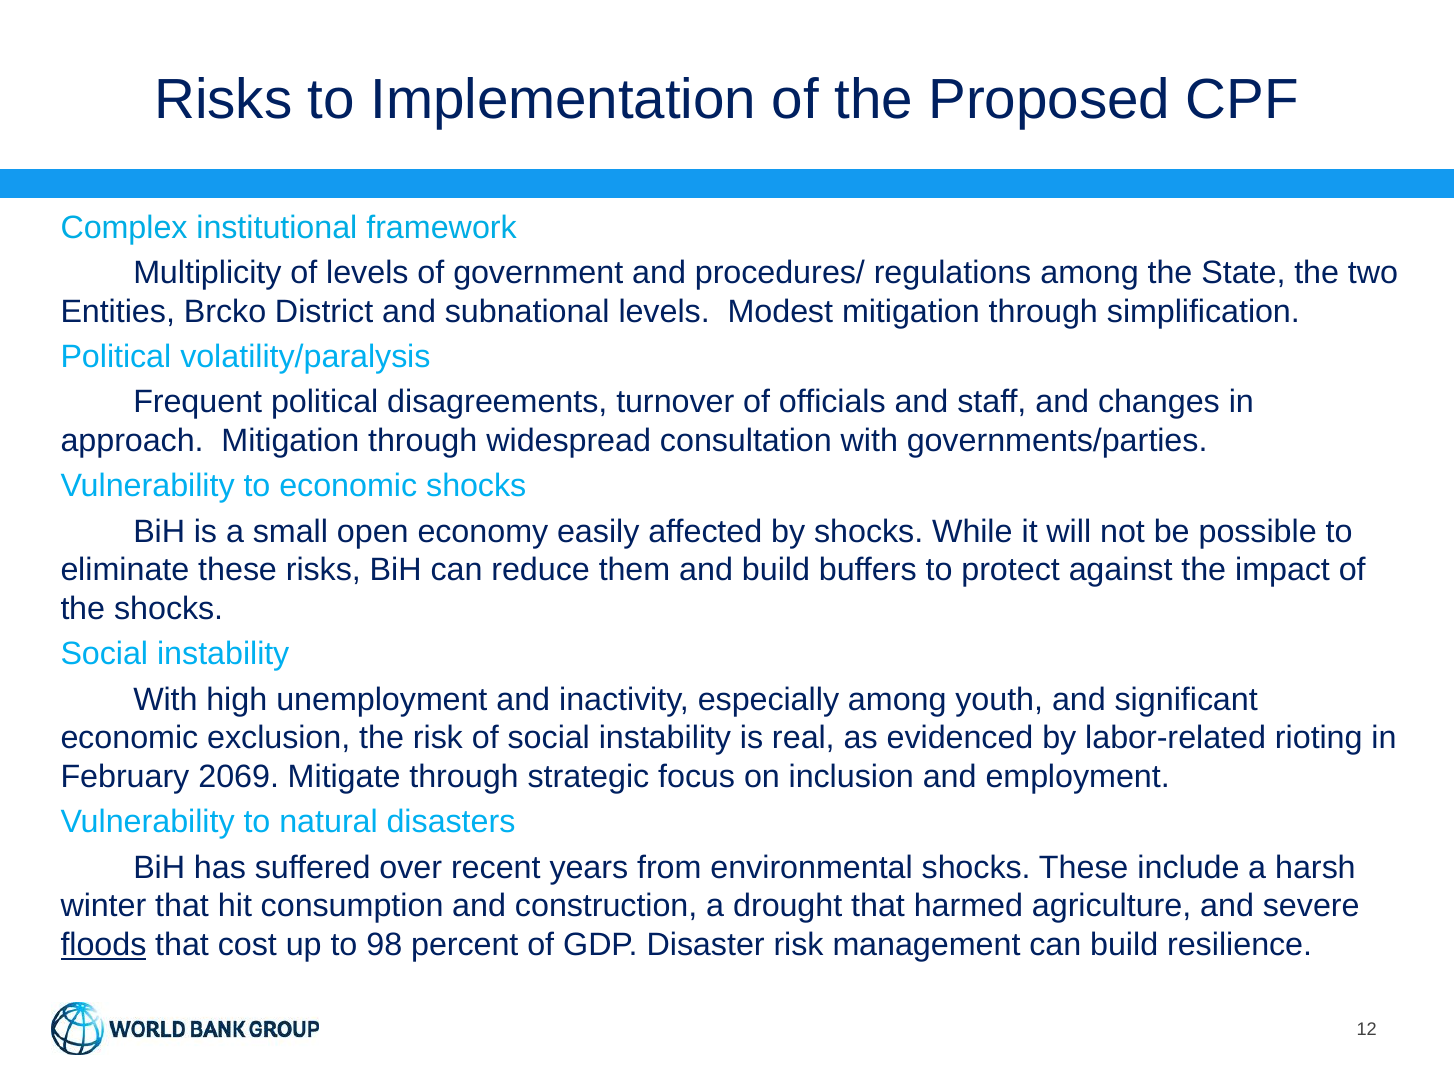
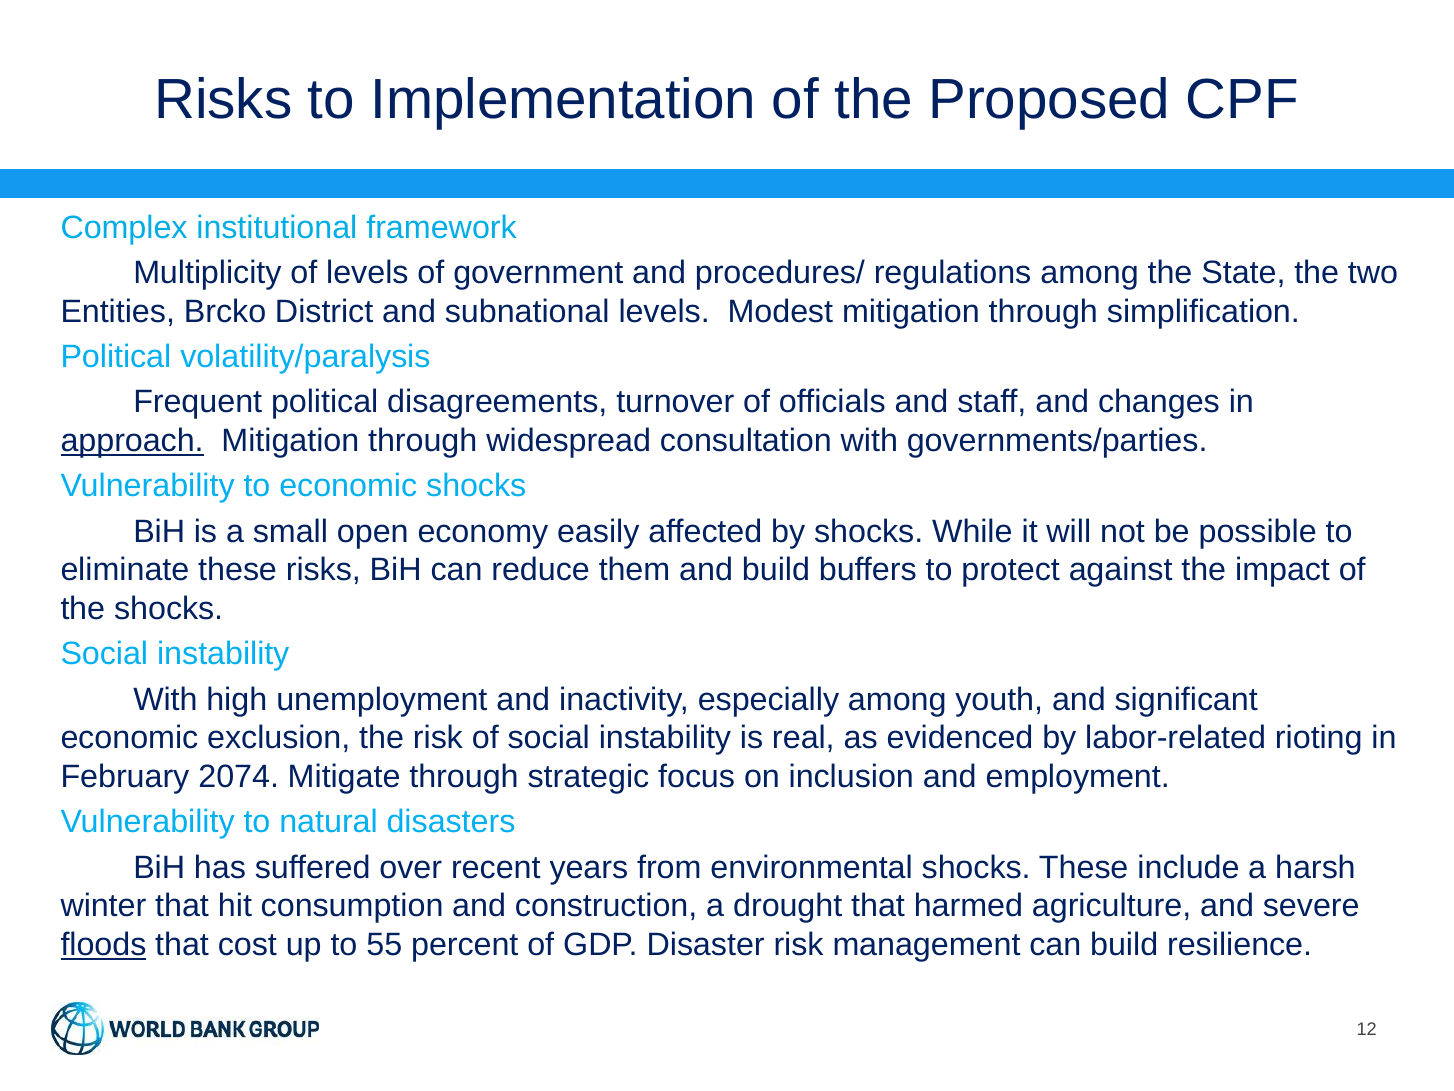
approach underline: none -> present (132, 441)
2069: 2069 -> 2074 (239, 777)
98: 98 -> 55 (384, 945)
